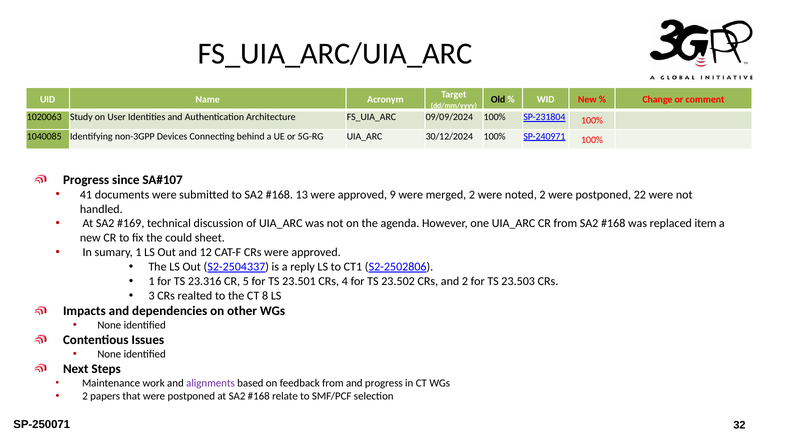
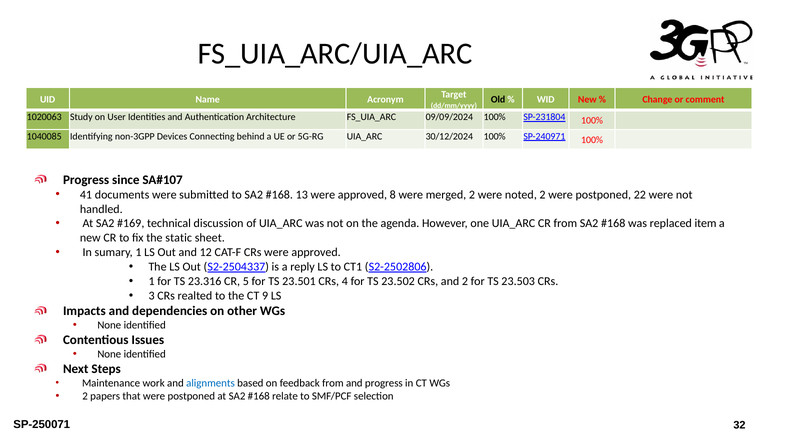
9: 9 -> 8 (393, 194)
could: could -> static (179, 238)
8: 8 -> 9 (265, 296)
alignments colour: purple -> blue (211, 383)
